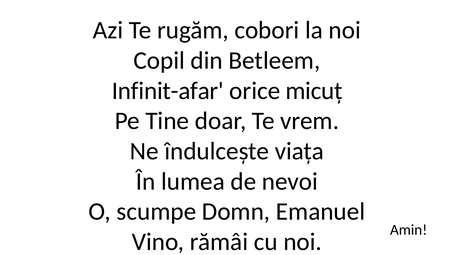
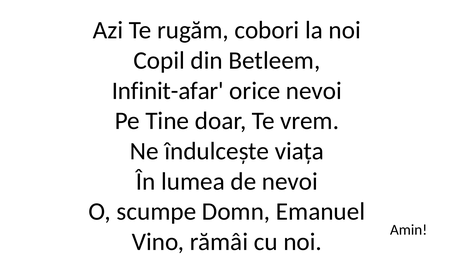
orice micuț: micuț -> nevoi (314, 91)
